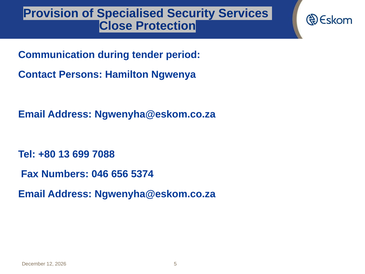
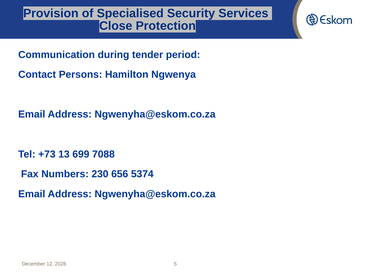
+80: +80 -> +73 (47, 154)
046: 046 -> 230 (100, 174)
